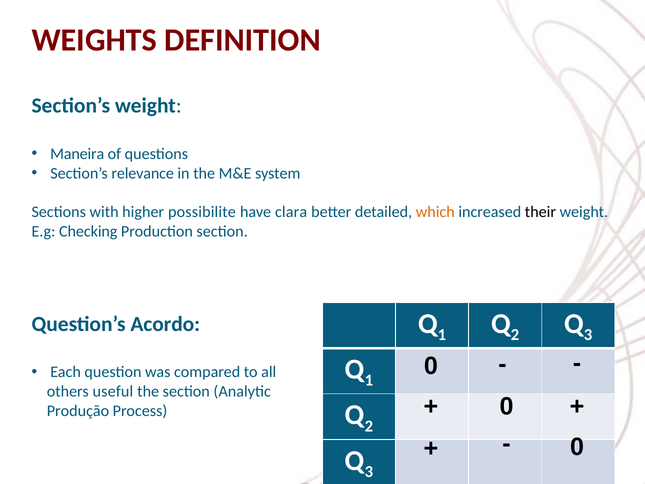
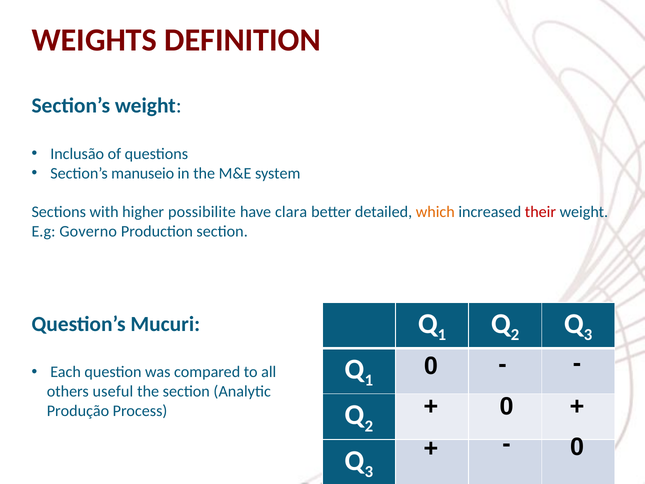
Maneira: Maneira -> Inclusão (77, 154)
relevance: relevance -> manuseio (143, 173)
their colour: black -> red (540, 212)
Checking: Checking -> Governo (88, 231)
Acordo: Acordo -> Mucuri (165, 324)
